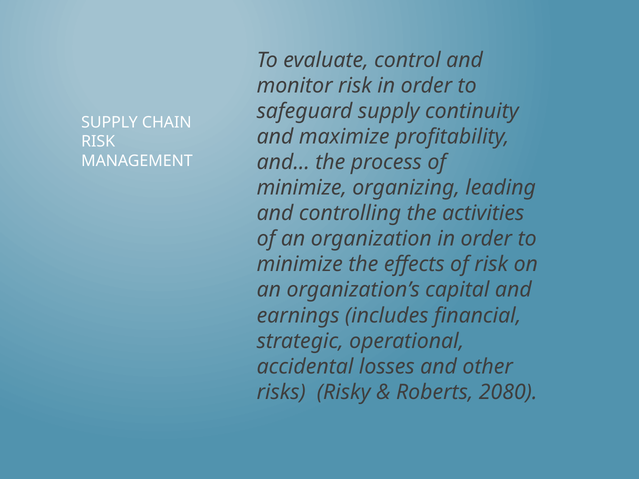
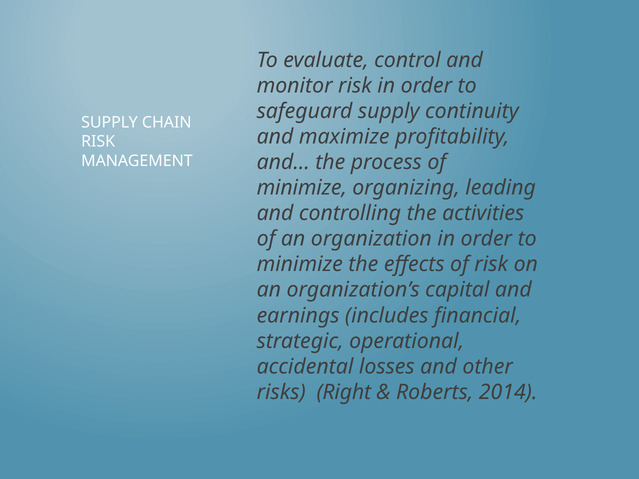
Risky: Risky -> Right (344, 392)
2080: 2080 -> 2014 (508, 392)
